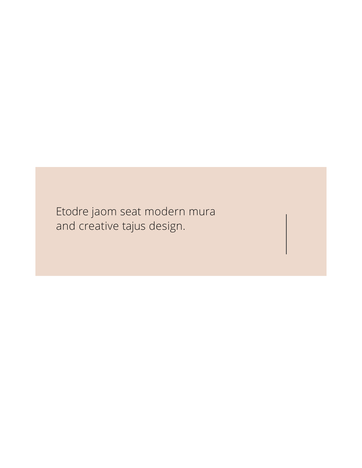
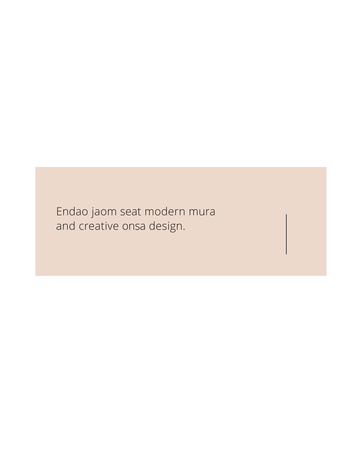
Etodre: Etodre -> Endao (72, 212)
tajus: tajus -> onsa (134, 226)
